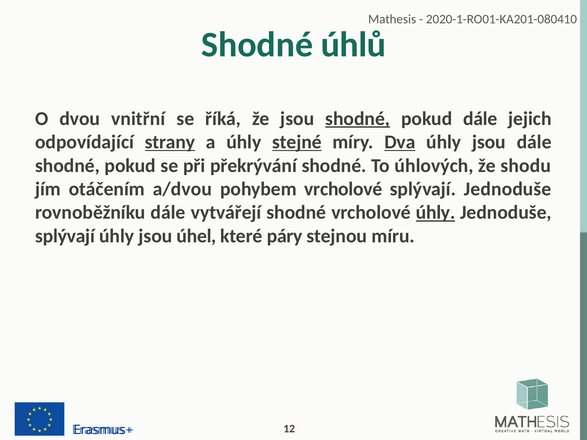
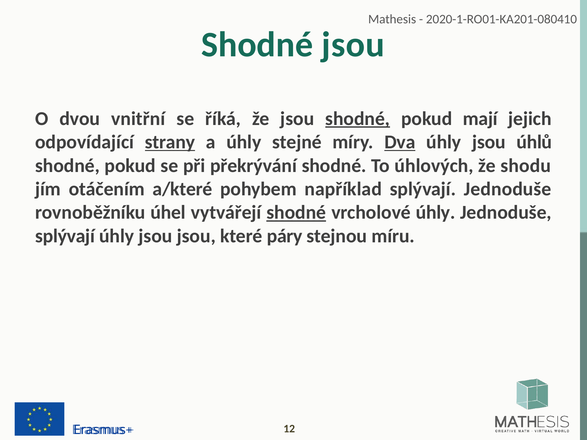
Shodné úhlů: úhlů -> jsou (353, 45)
pokud dále: dále -> mají (480, 119)
stejné underline: present -> none (297, 142)
jsou dále: dále -> úhlů (534, 142)
a/dvou: a/dvou -> a/které (182, 189)
pohybem vrcholové: vrcholové -> například (343, 189)
rovnoběžníku dále: dále -> úhel (168, 213)
shodné underline: none -> present (296, 213)
úhly underline: present -> none (435, 213)
jsou úhel: úhel -> jsou (196, 236)
